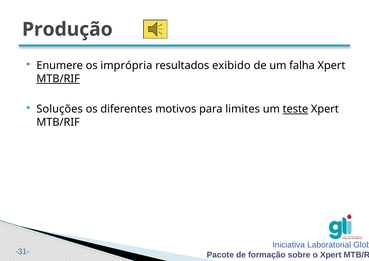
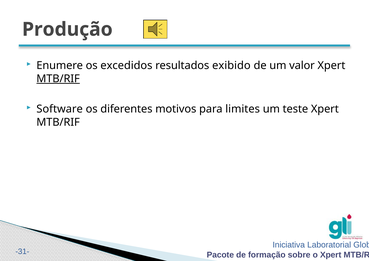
imprópria: imprópria -> excedidos (126, 65)
falha: falha -> valor (302, 65)
Soluções: Soluções -> Software (60, 109)
teste underline: present -> none (295, 109)
